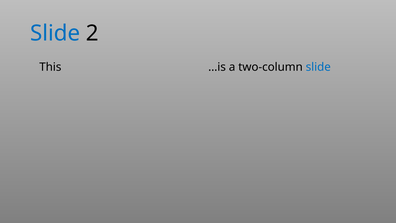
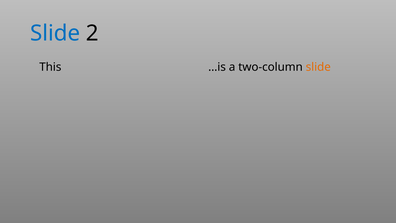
slide colour: blue -> orange (318, 67)
